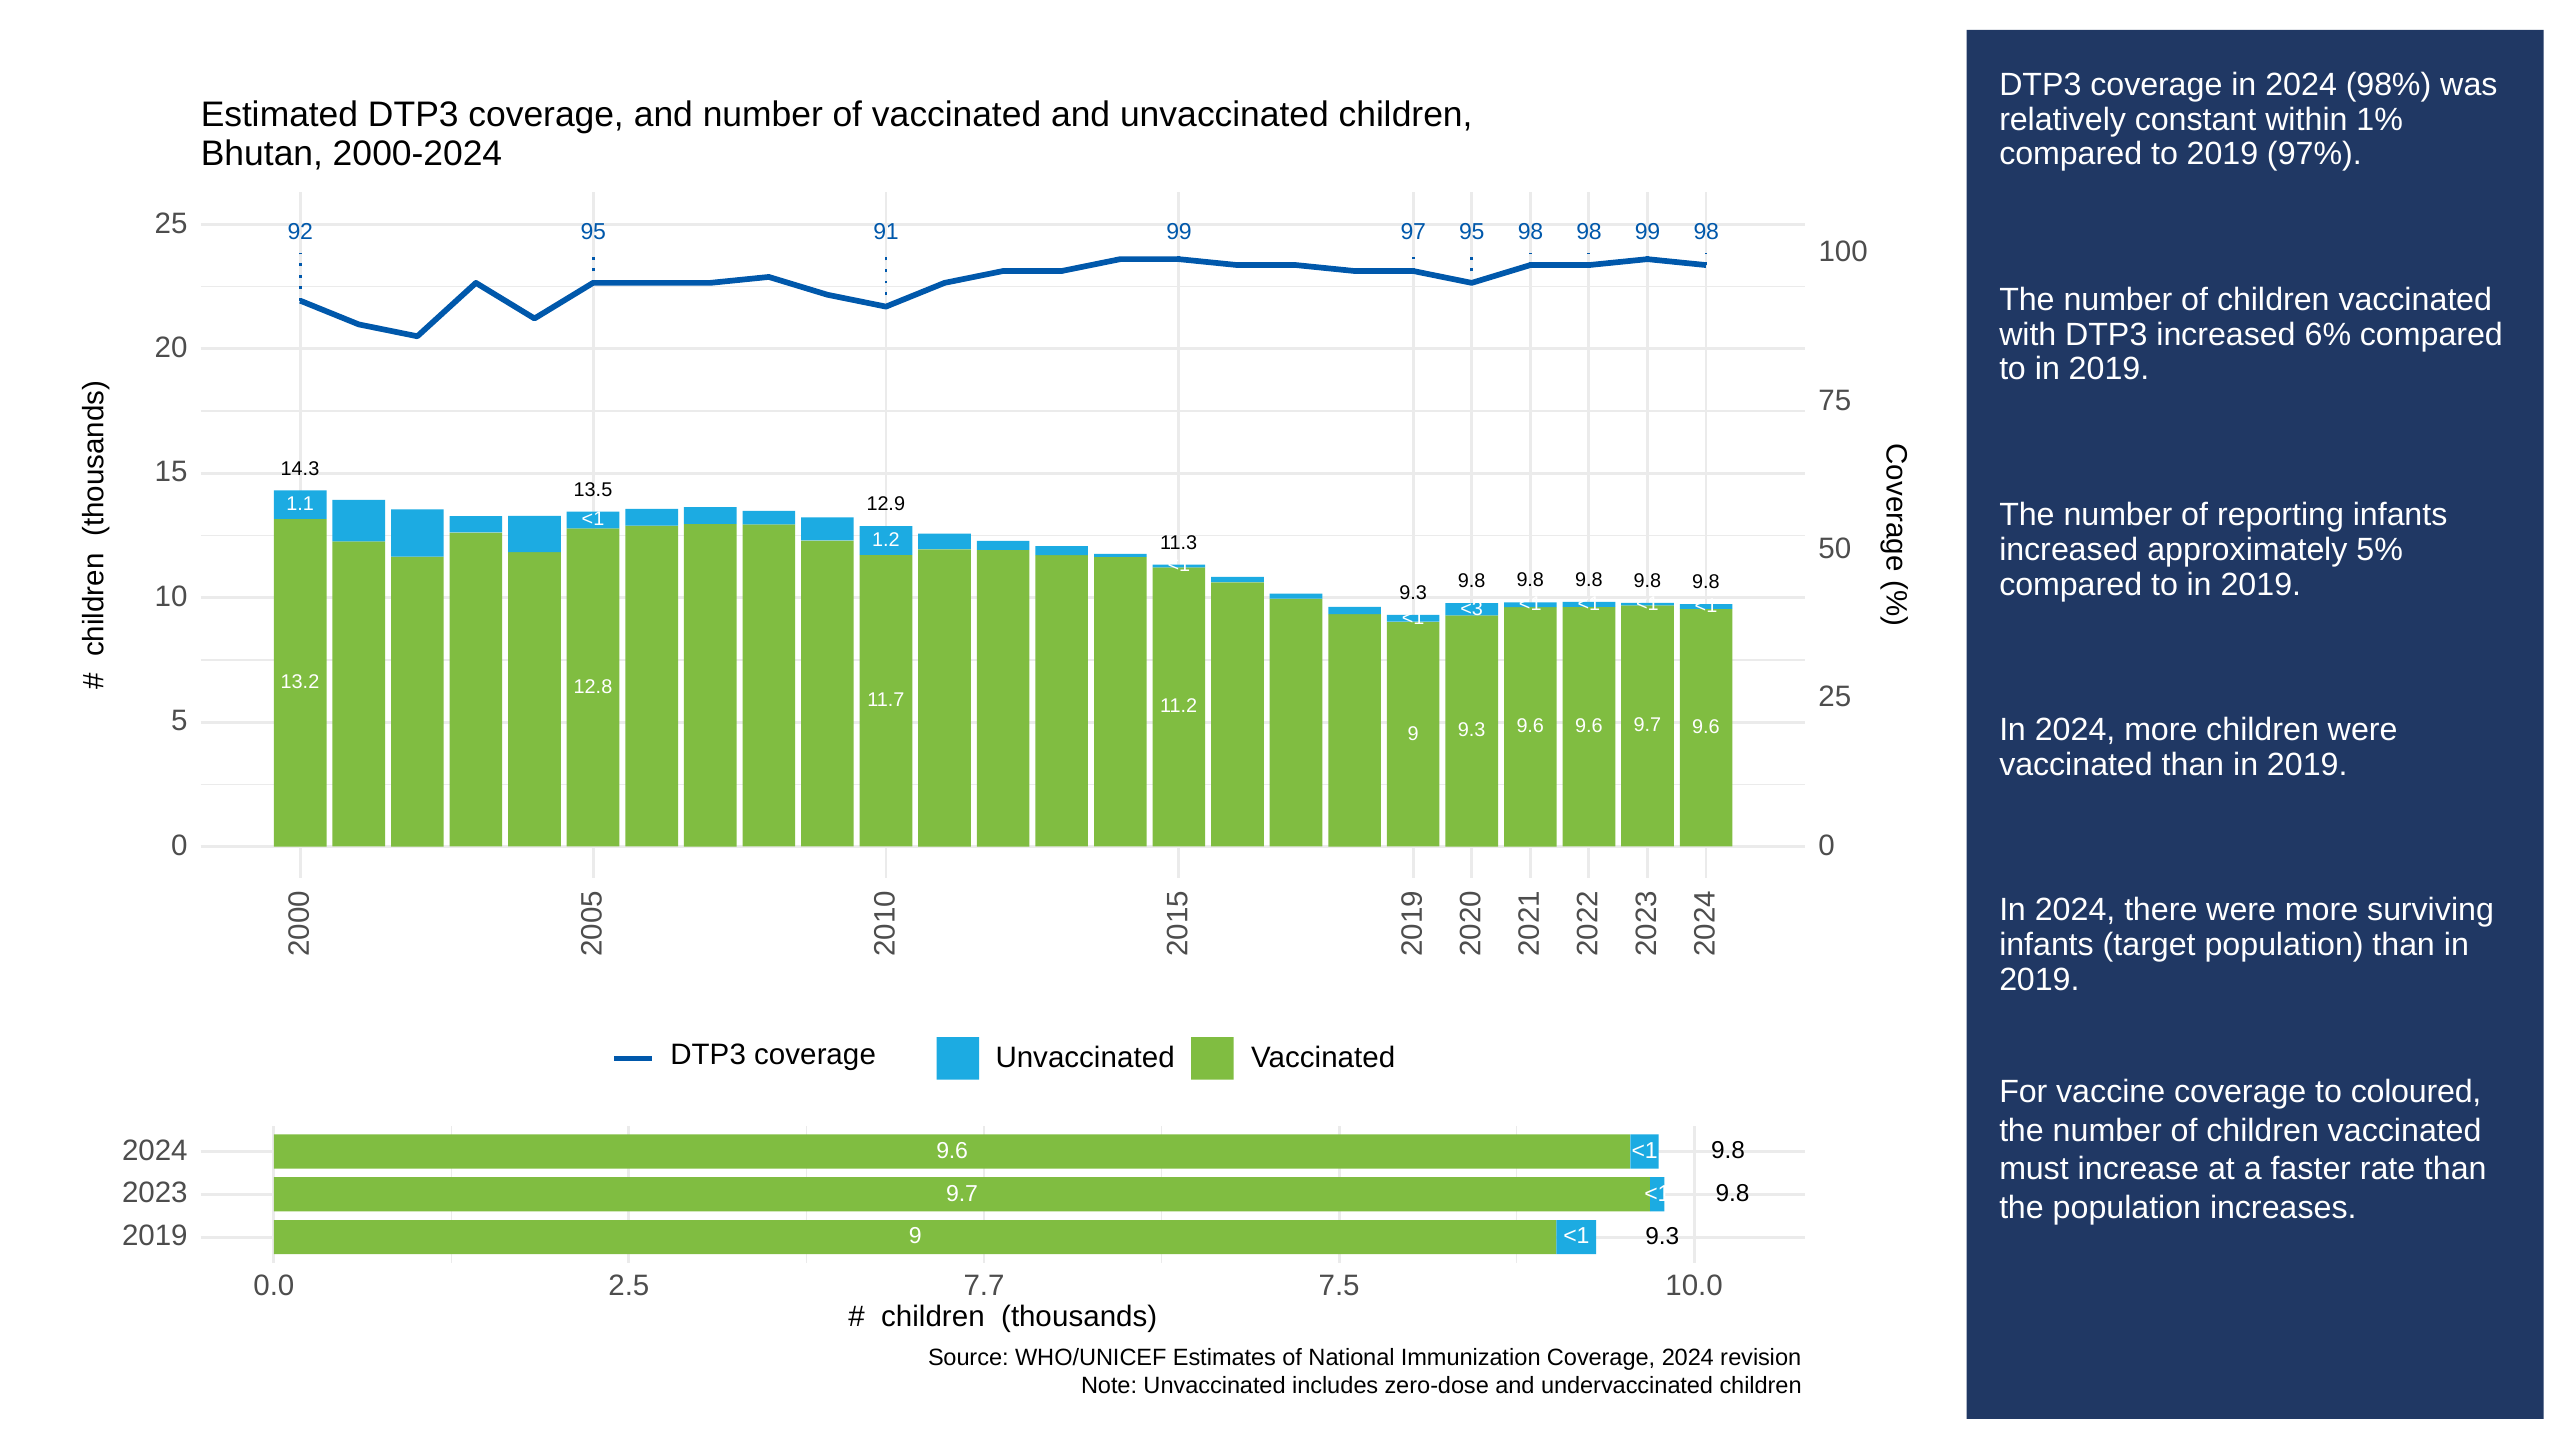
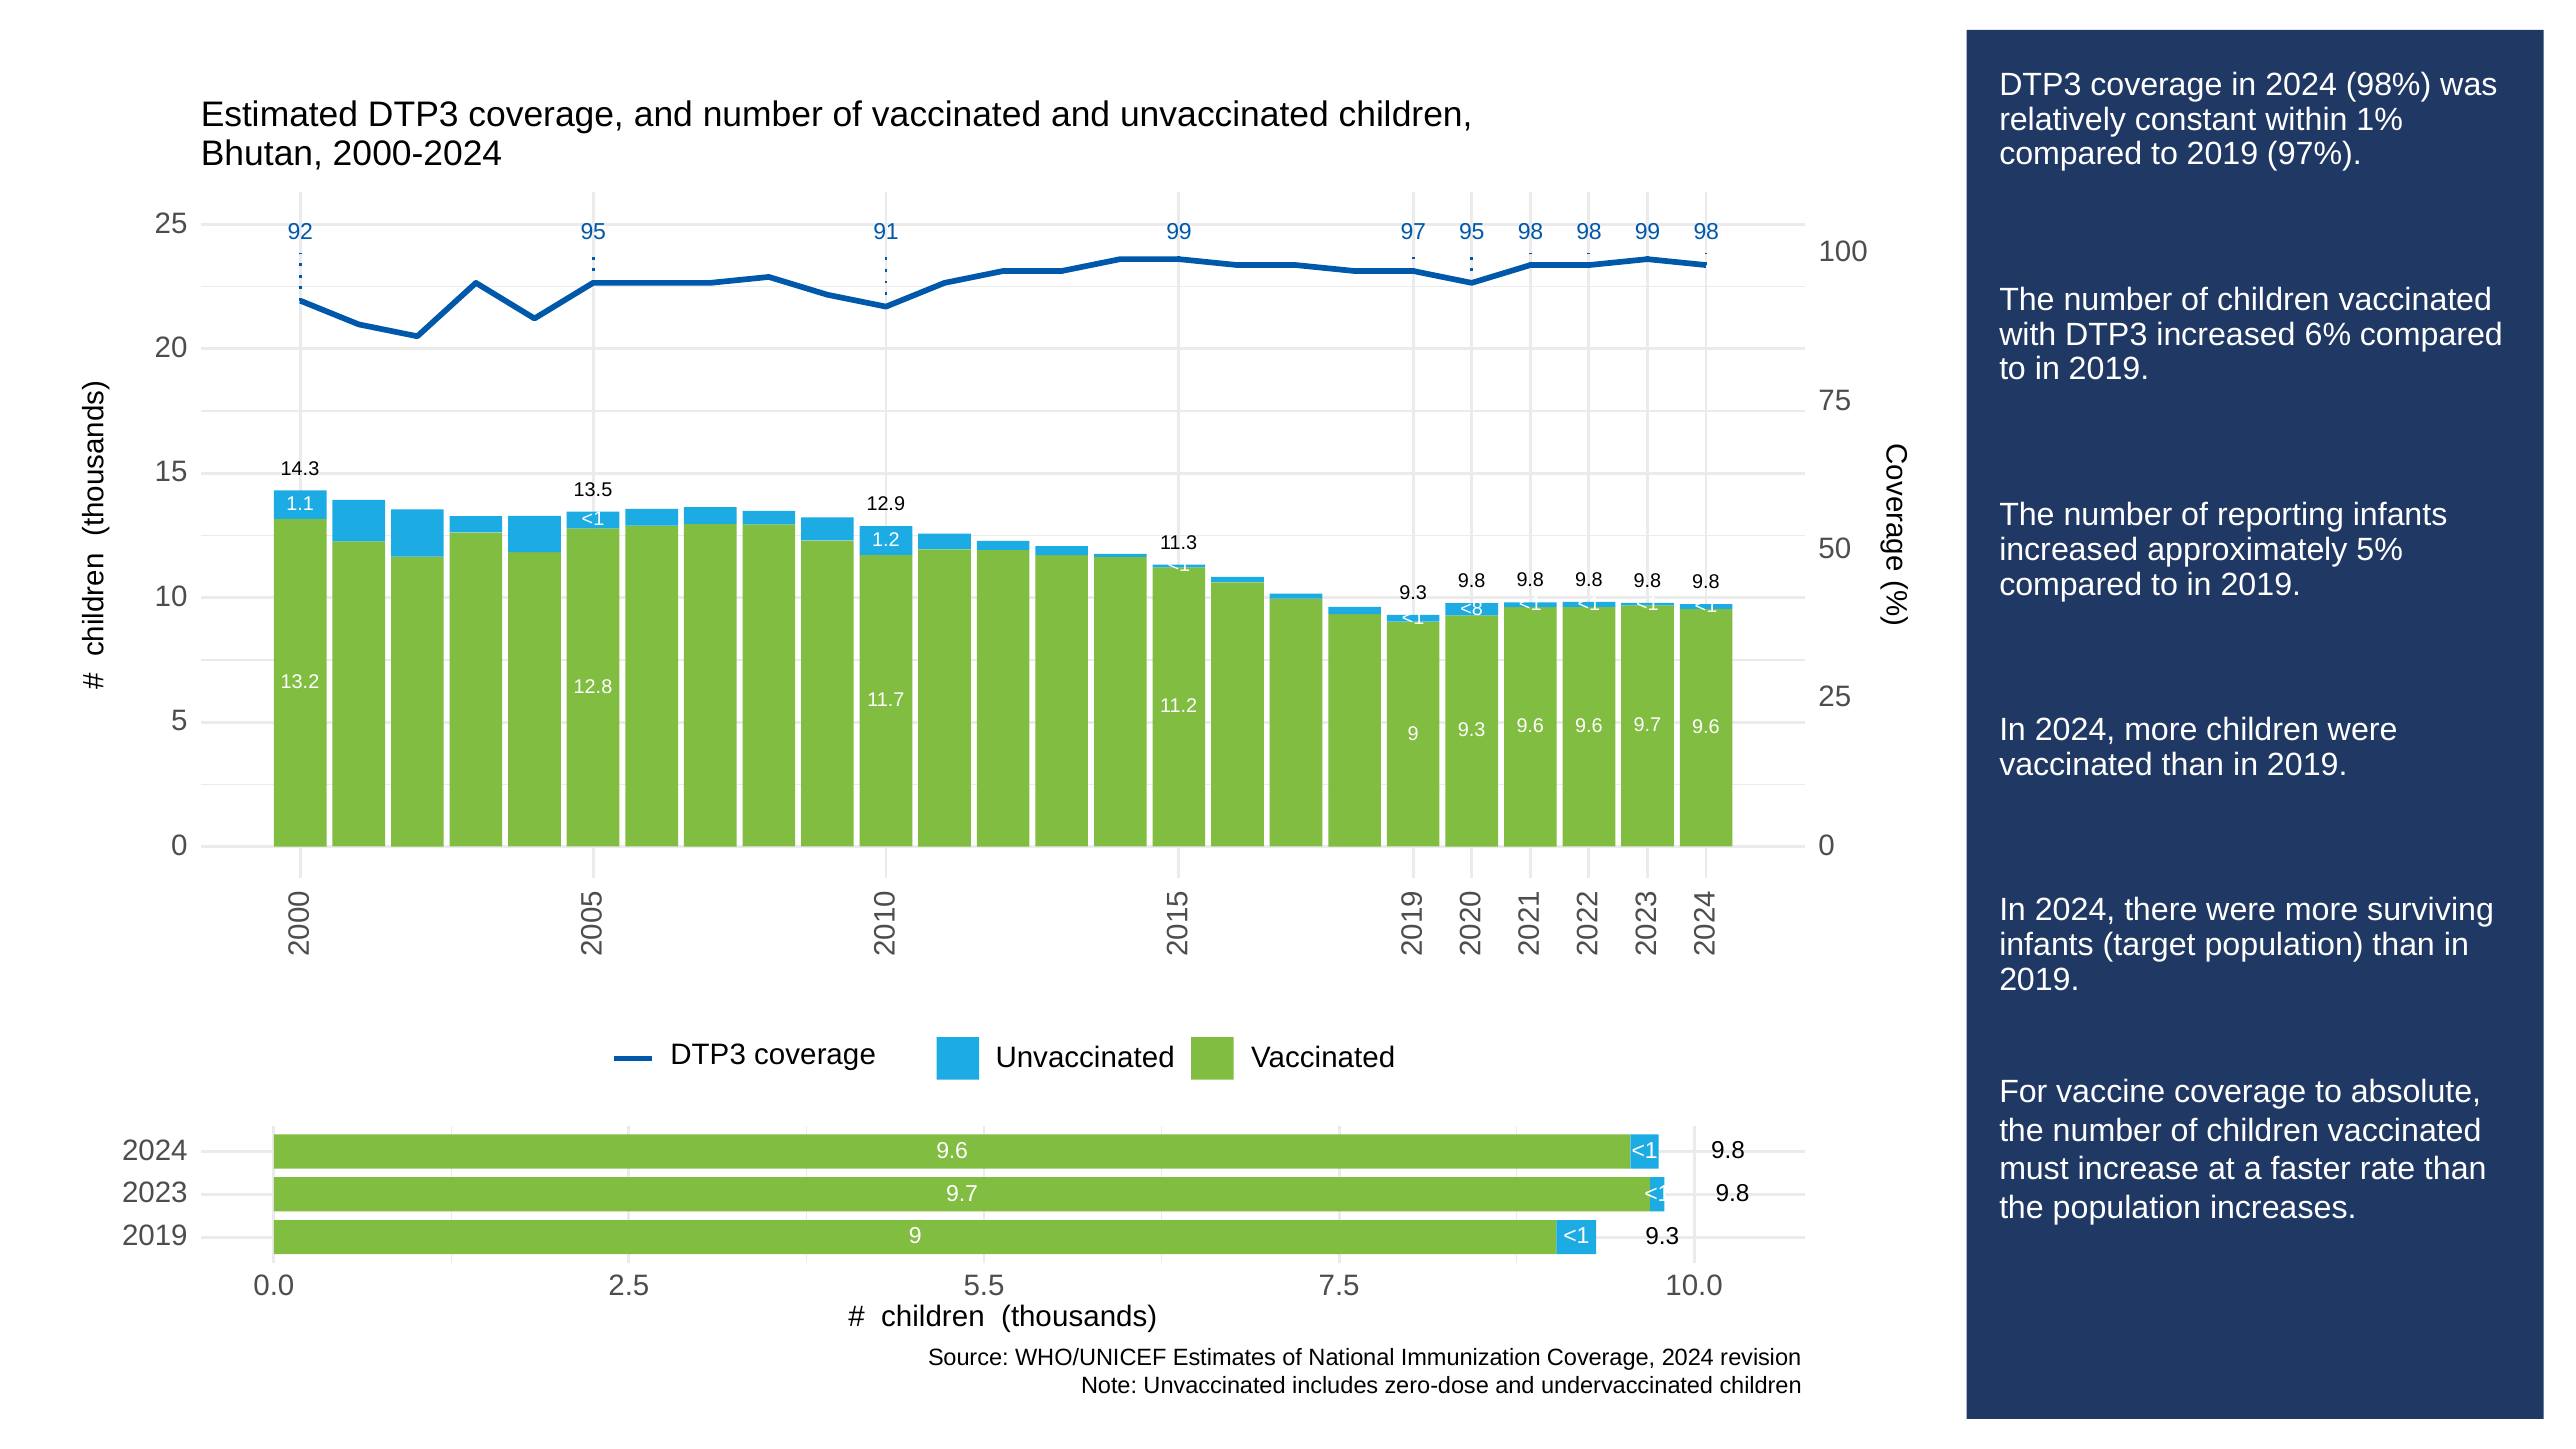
<3: <3 -> <8 (1472, 609)
coloured: coloured -> absolute (2416, 1092)
7.7: 7.7 -> 5.5 (984, 1286)
